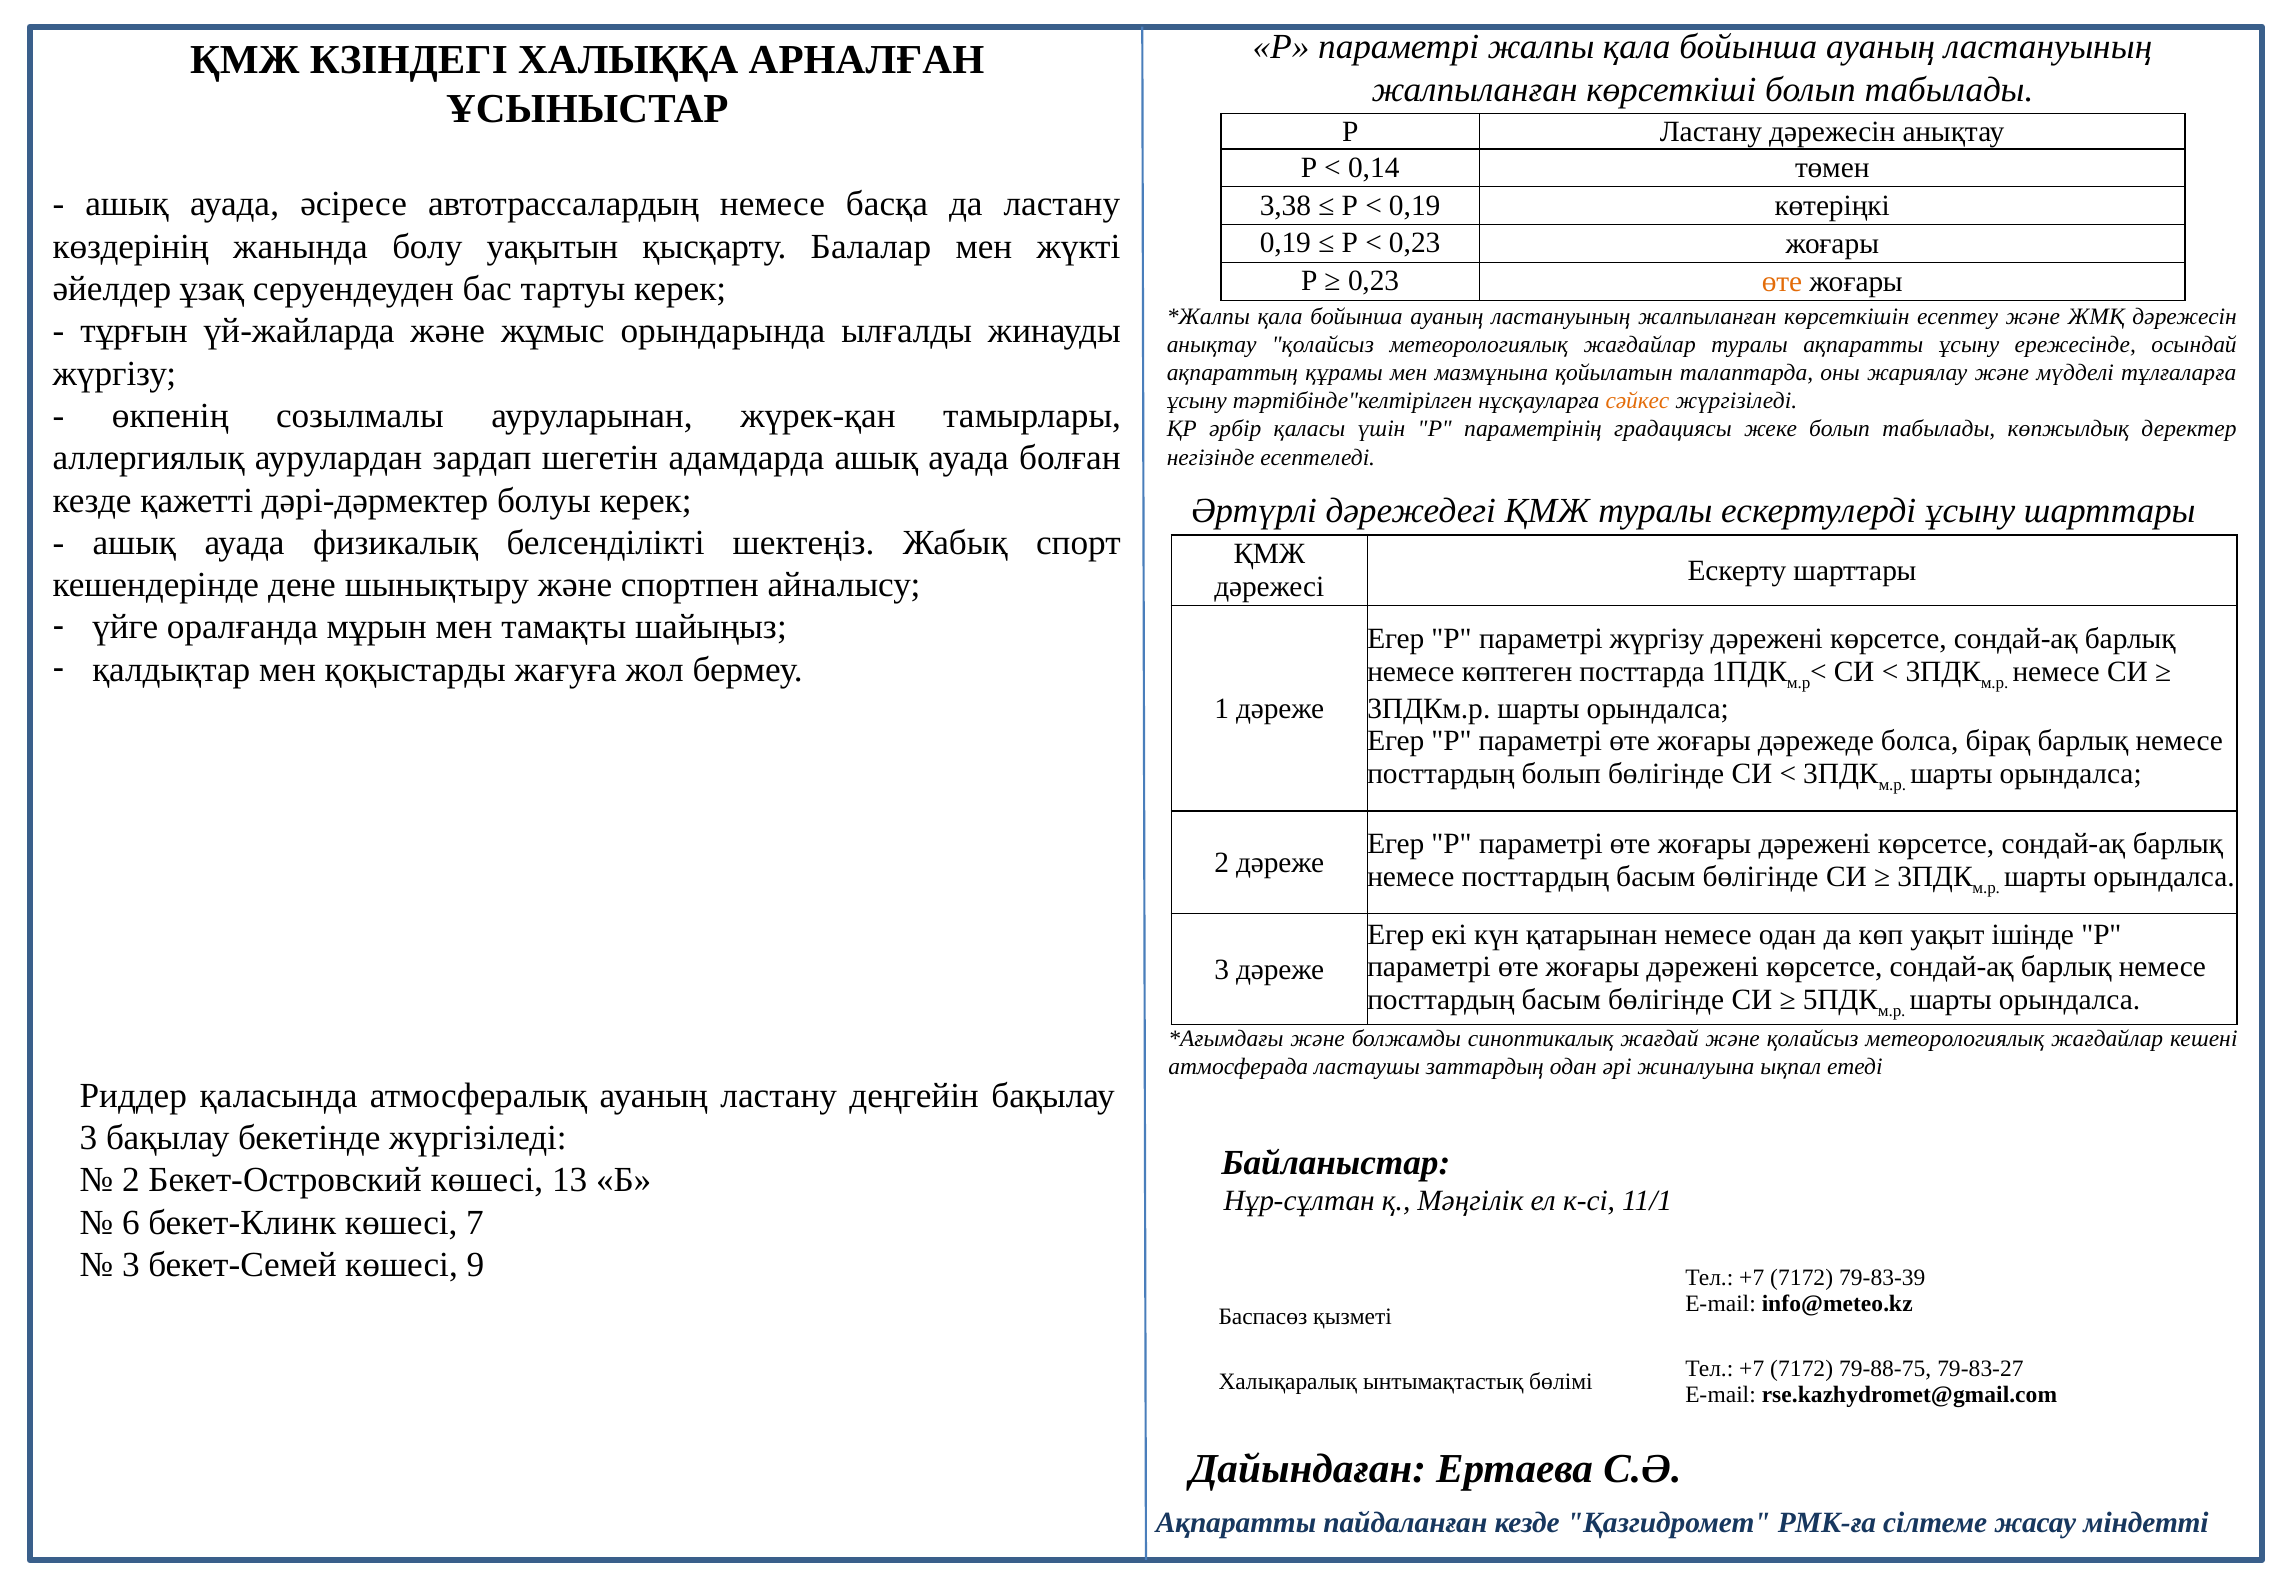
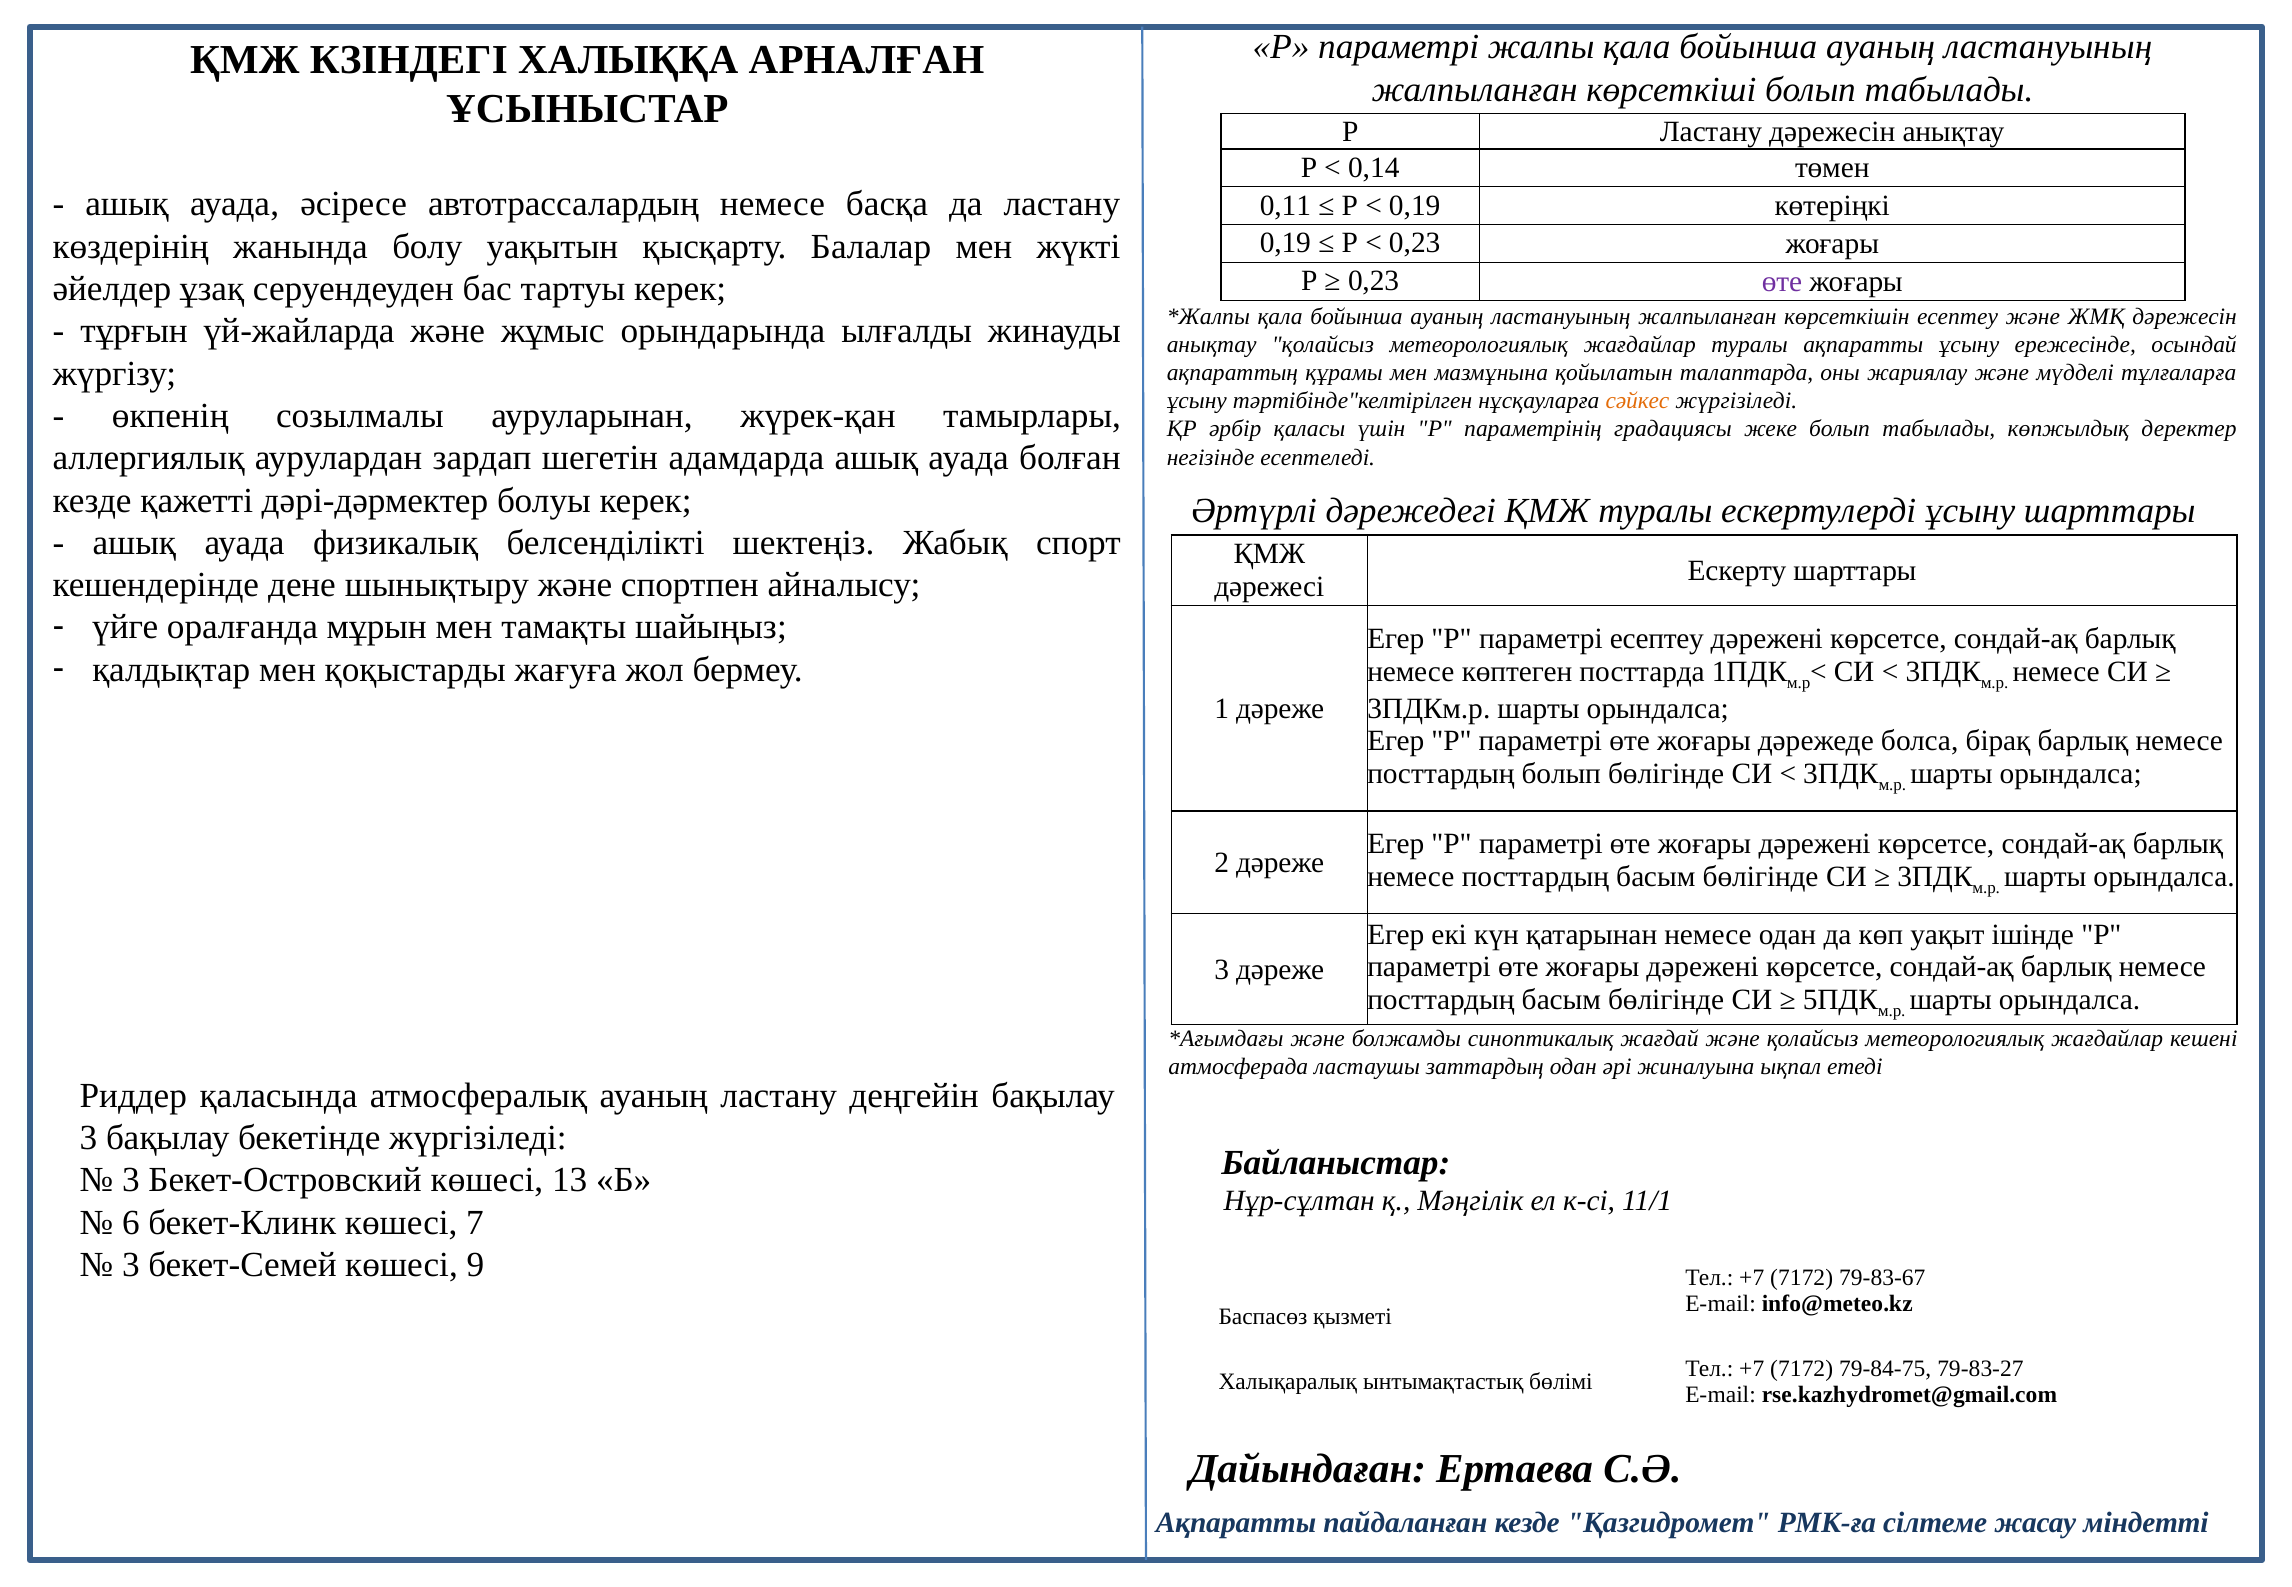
3,38: 3,38 -> 0,11 (1285, 205)
өте colour: orange -> purple (1782, 281)
параметрі жүргізу: жүргізу -> есептеу (1657, 639)
2: 2 -> 3 (131, 1180)
79-83-39: 79-83-39 -> 79-83-67 (1882, 1277)
79-88-75: 79-88-75 -> 79-84-75 (1885, 1369)
